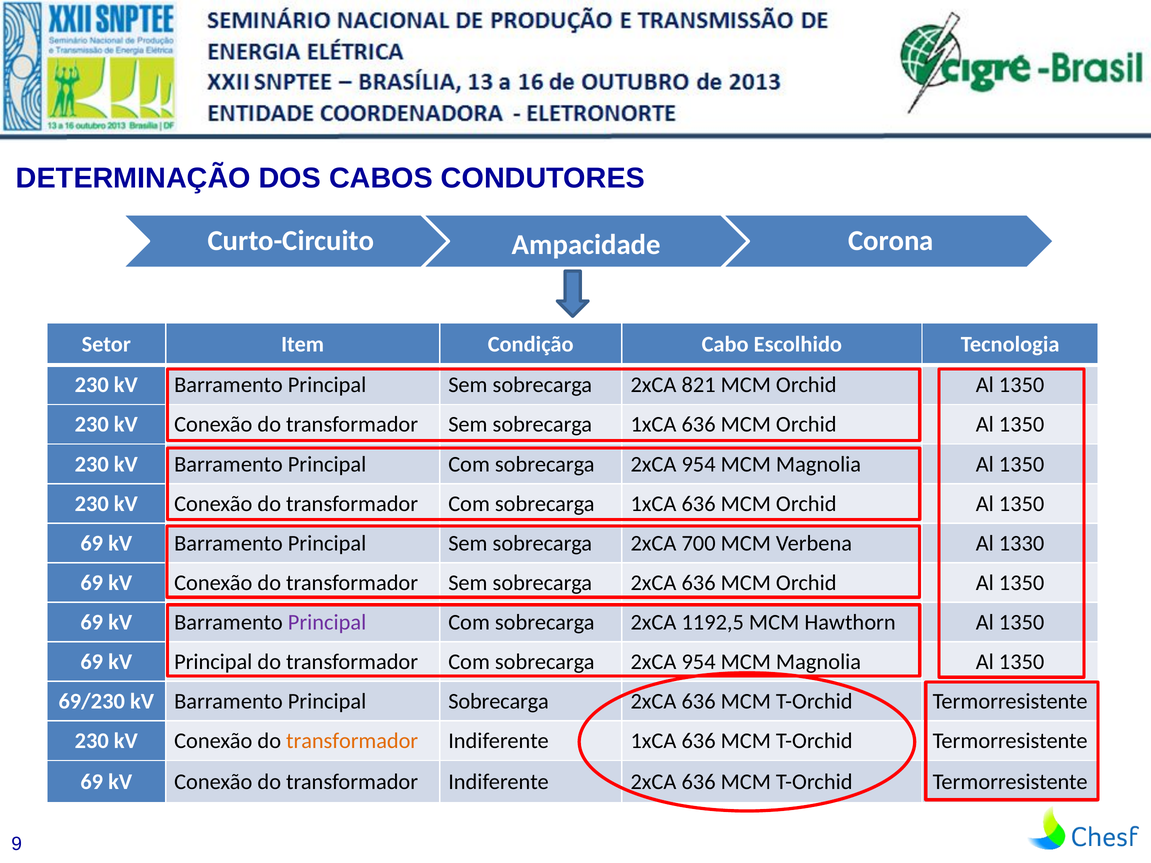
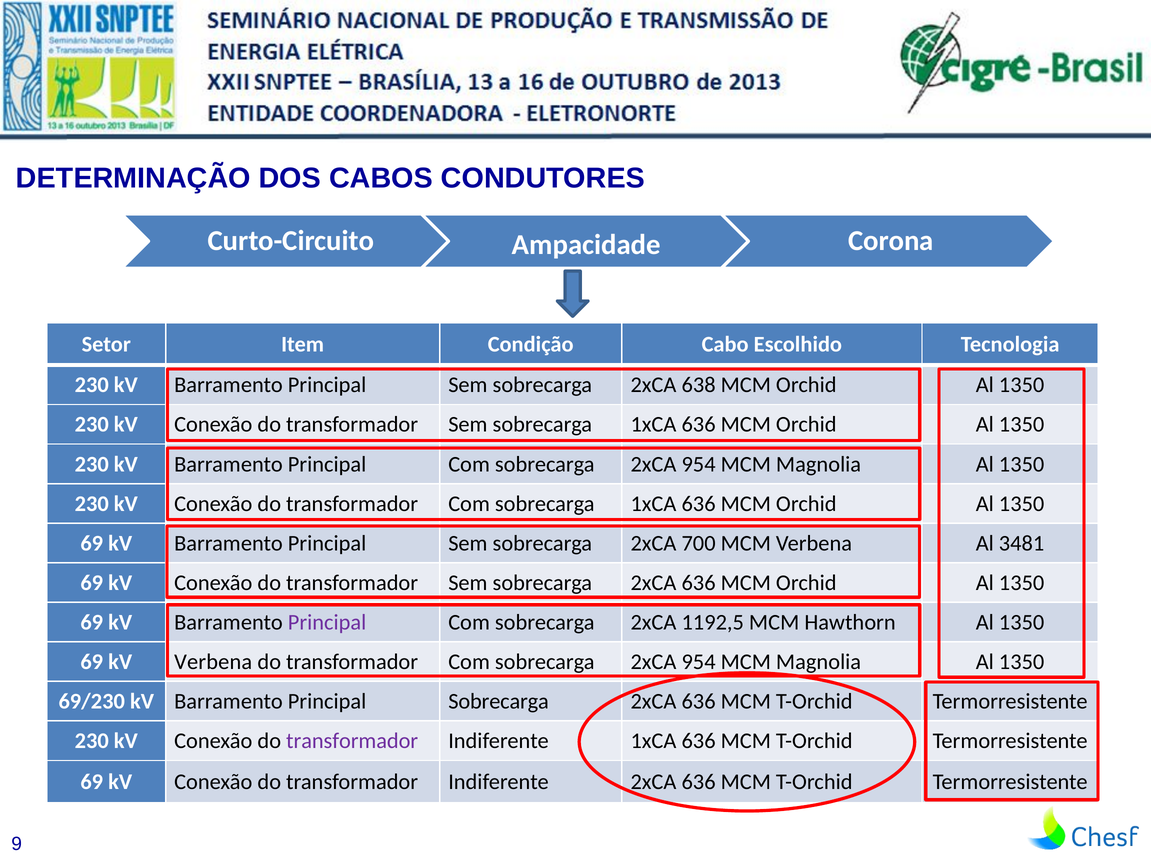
821: 821 -> 638 (699, 385)
1330: 1330 -> 3481 (1022, 543)
kV Principal: Principal -> Verbena (213, 662)
transformador colour: orange -> purple (352, 741)
